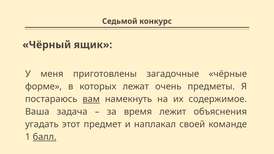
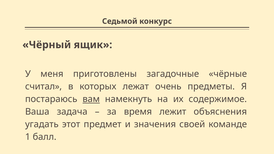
форме: форме -> считал (44, 87)
наплакал: наплакал -> значения (155, 124)
балл underline: present -> none (45, 137)
